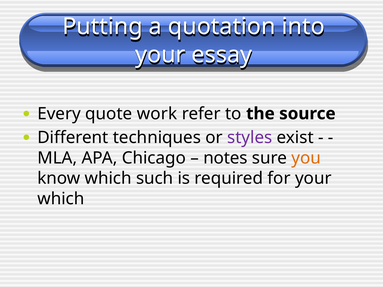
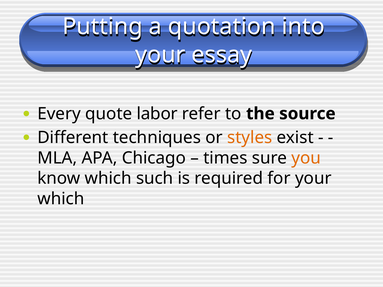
work: work -> labor (157, 114)
styles colour: purple -> orange (250, 138)
notes: notes -> times (225, 158)
